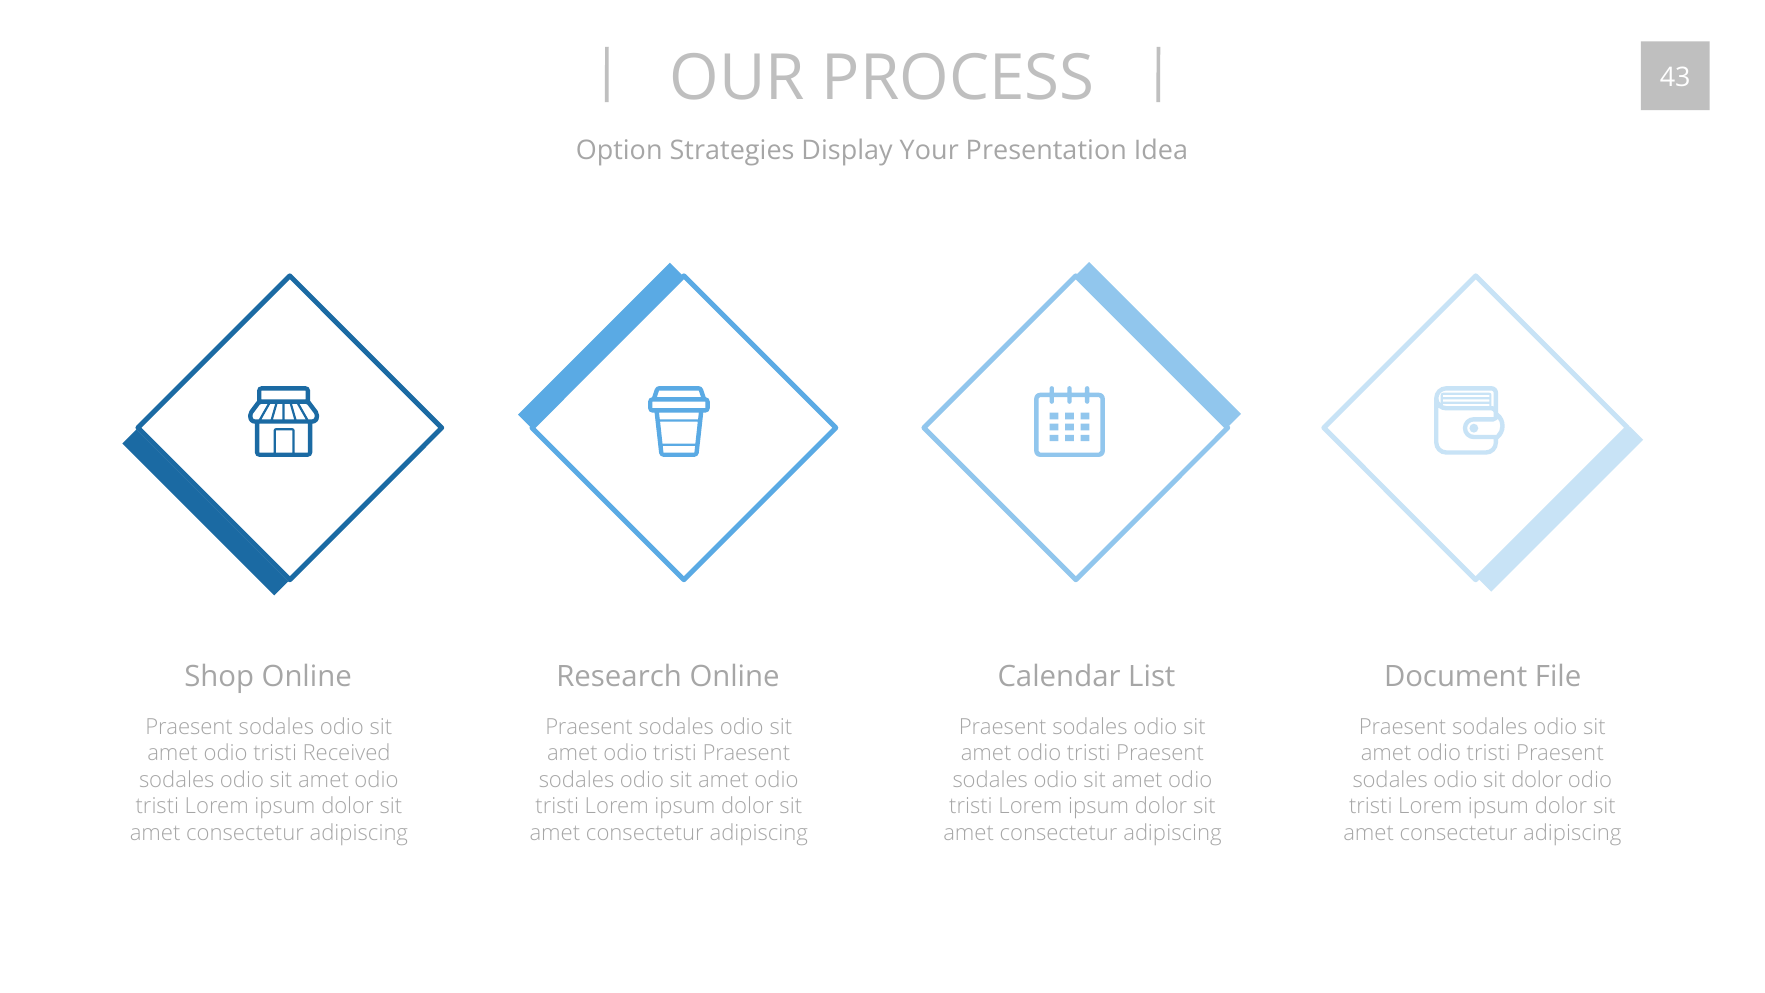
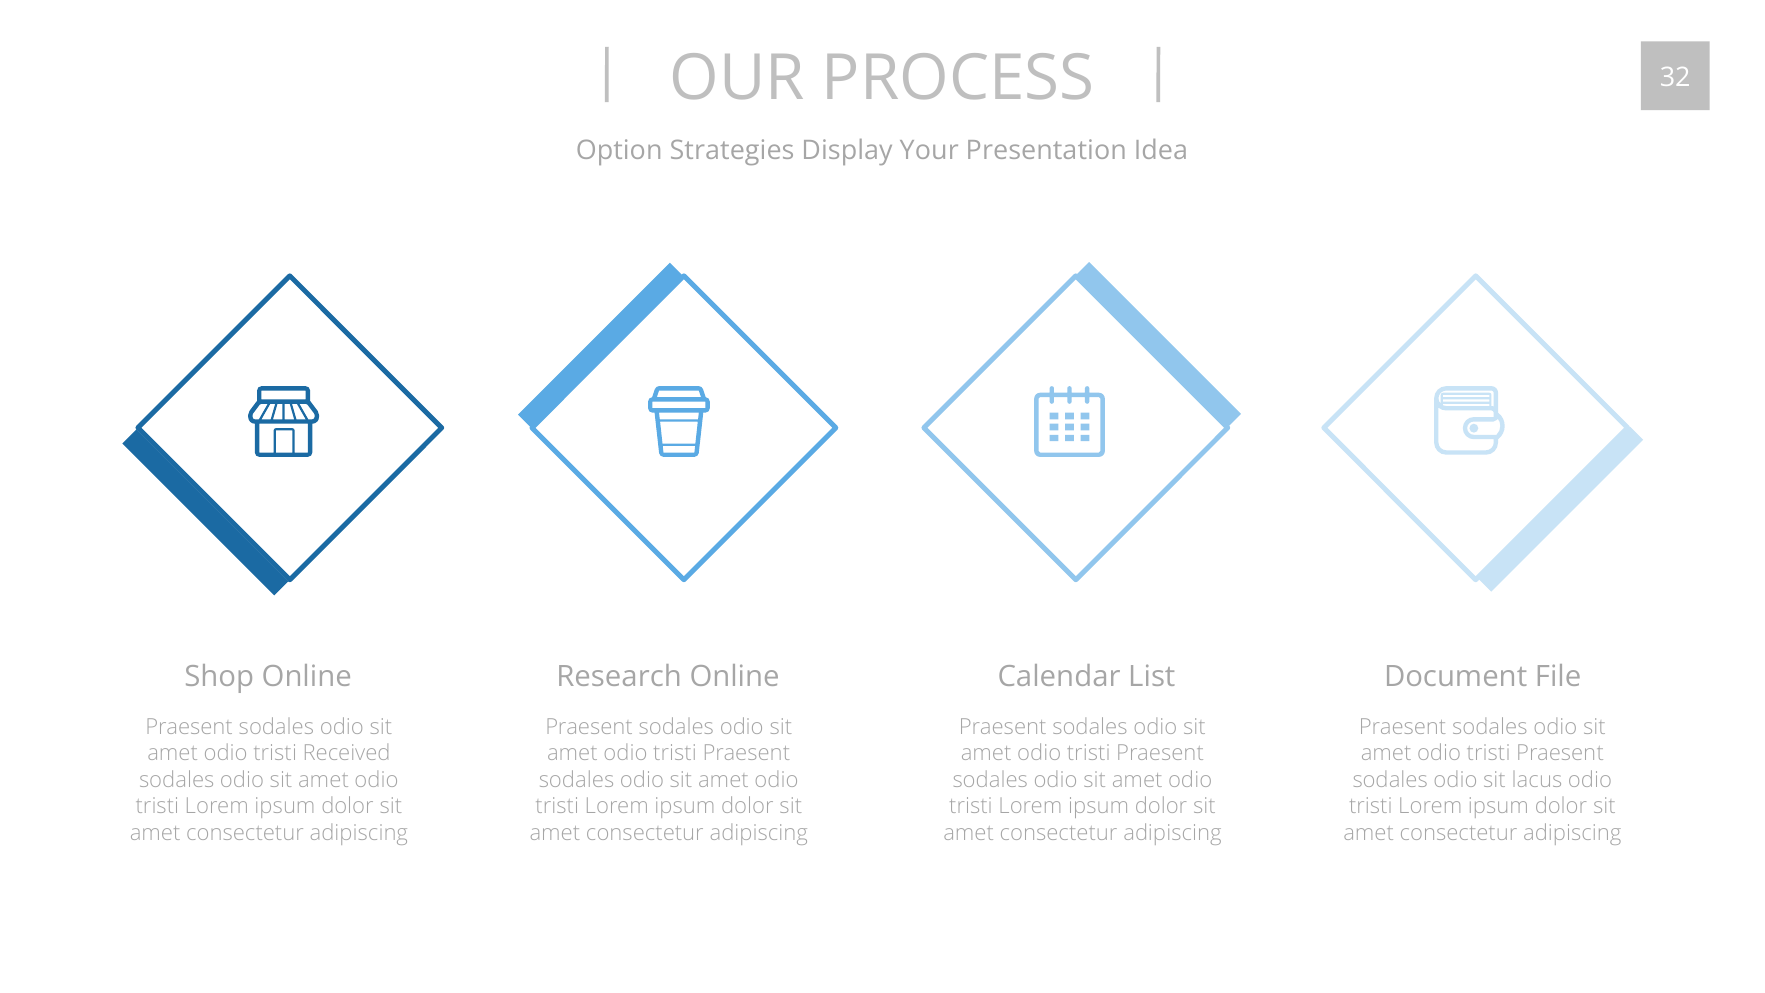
43: 43 -> 32 (1675, 78)
sit dolor: dolor -> lacus (1537, 780)
